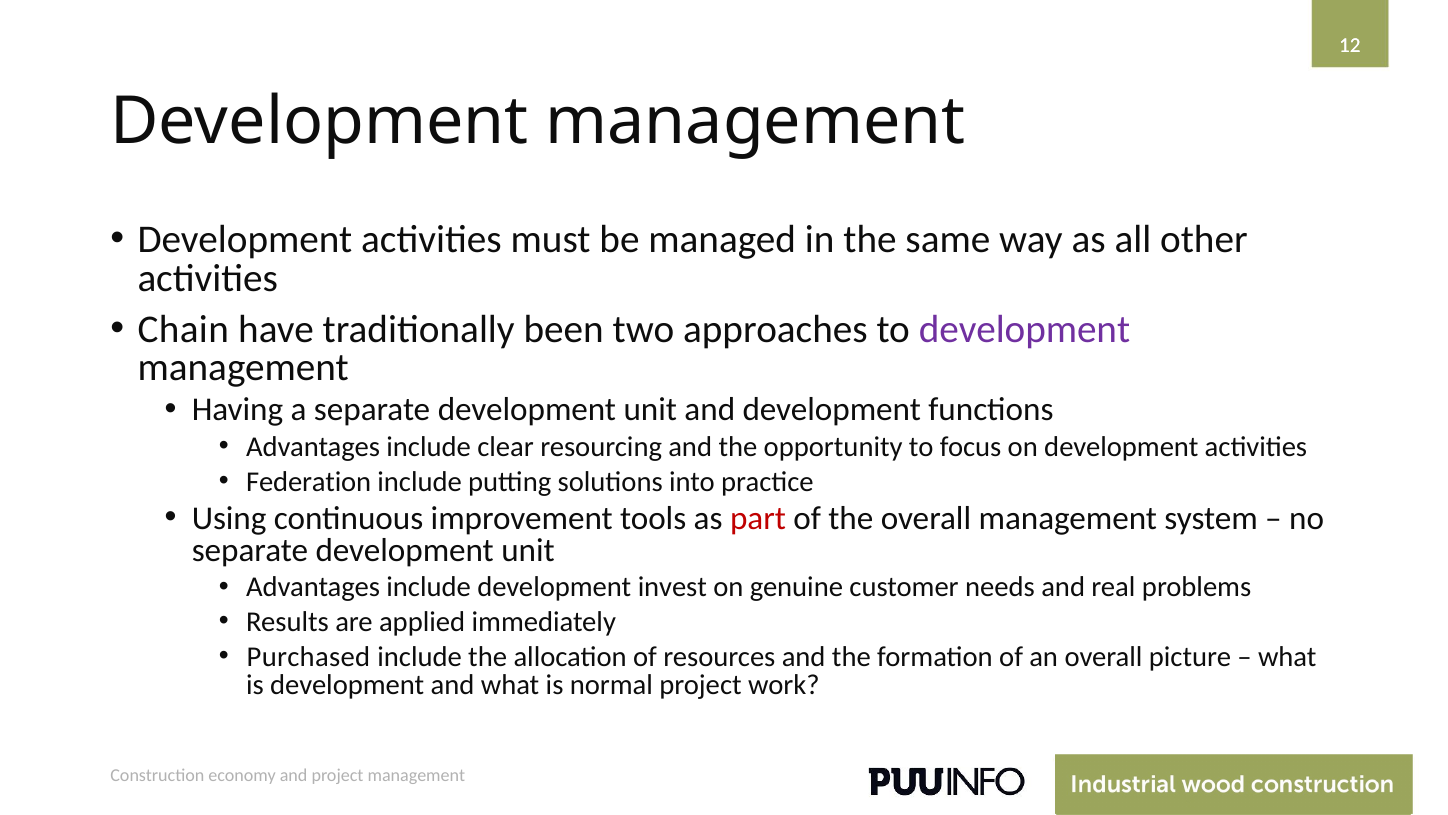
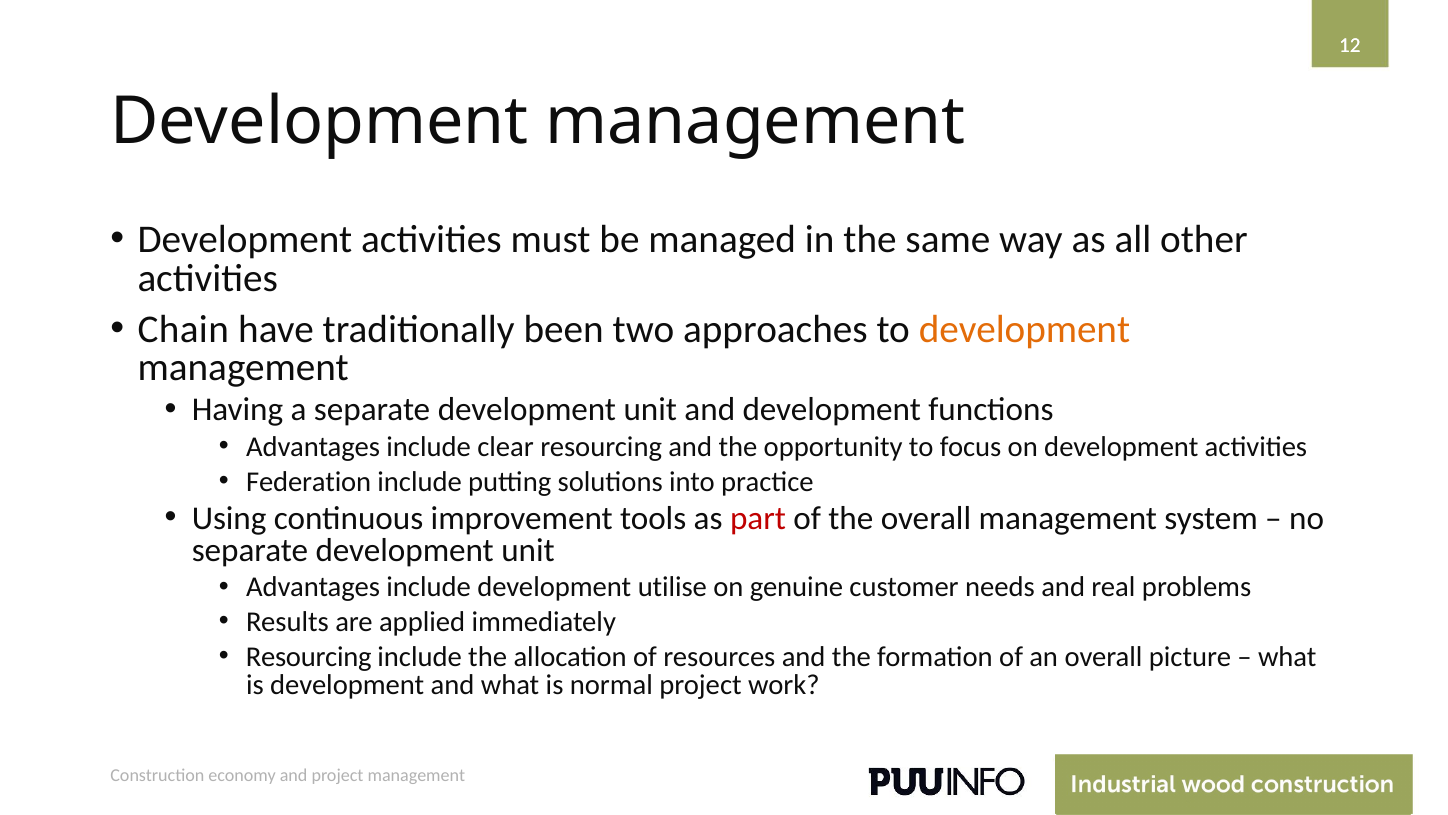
development colour: purple -> orange (1024, 330)
invest: invest -> utilise (672, 587)
Purchased: Purchased -> Resourcing (309, 656)
